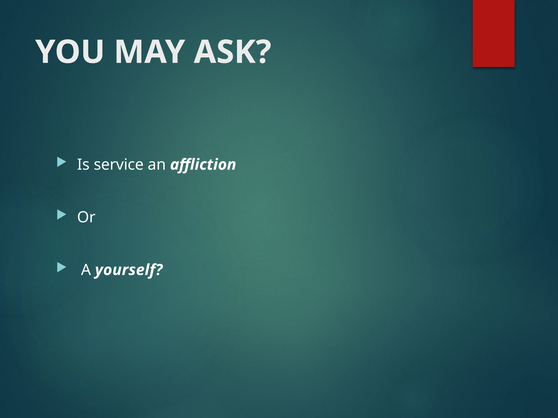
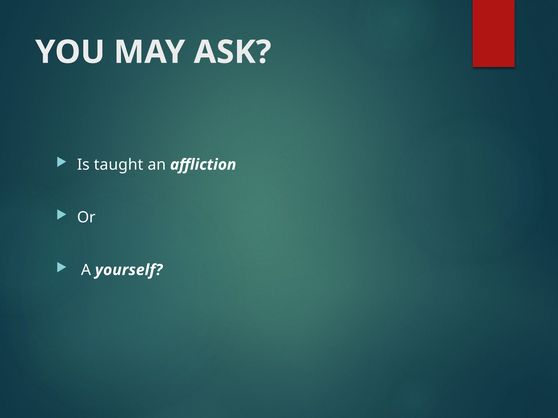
service: service -> taught (119, 165)
